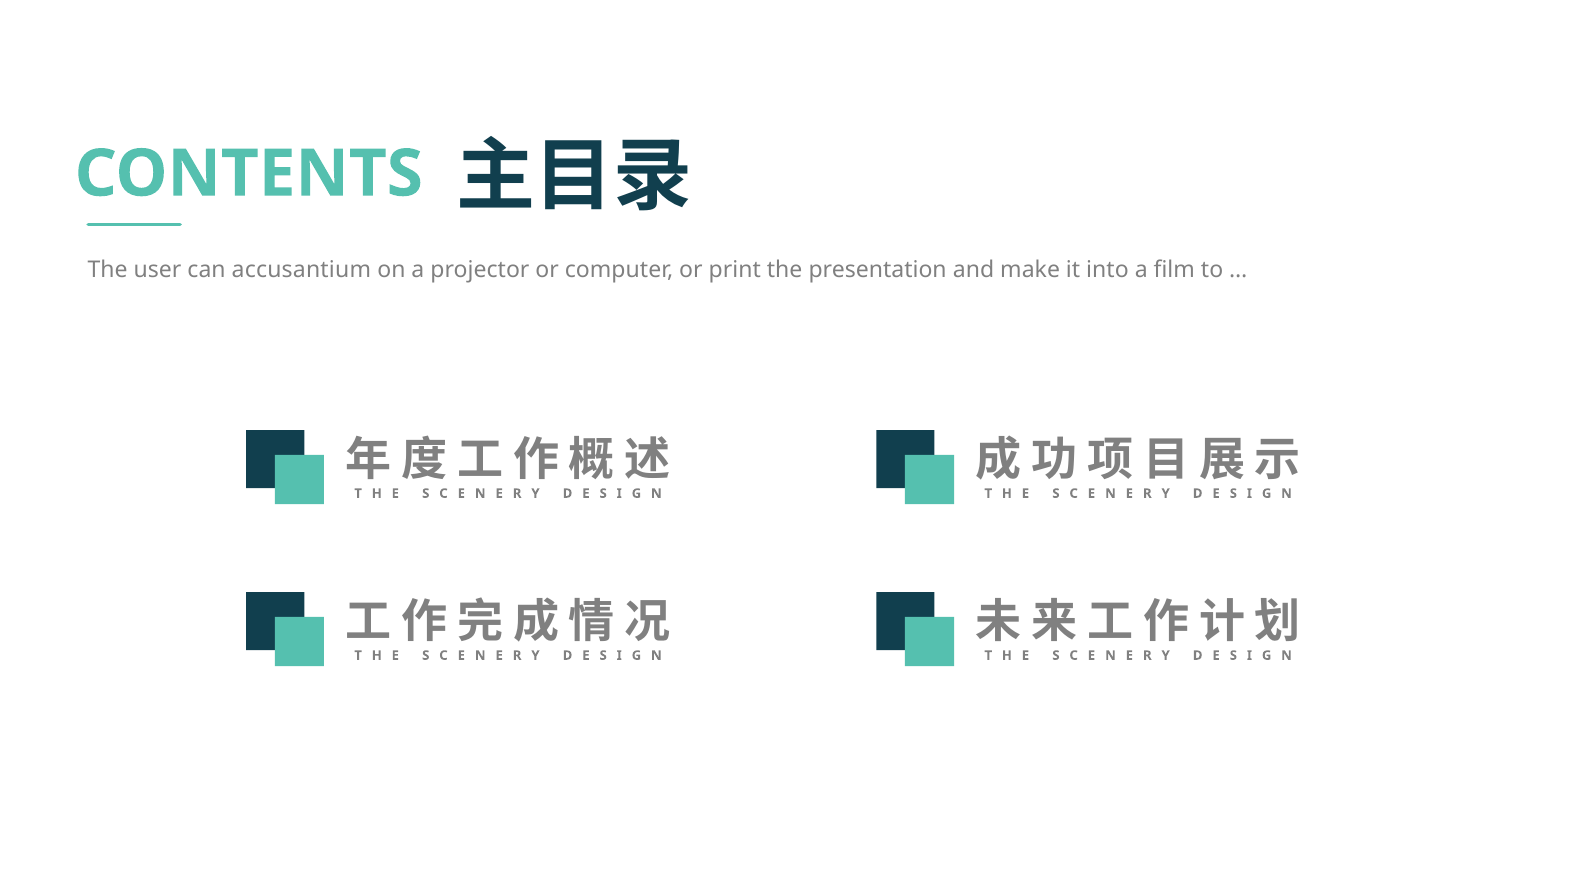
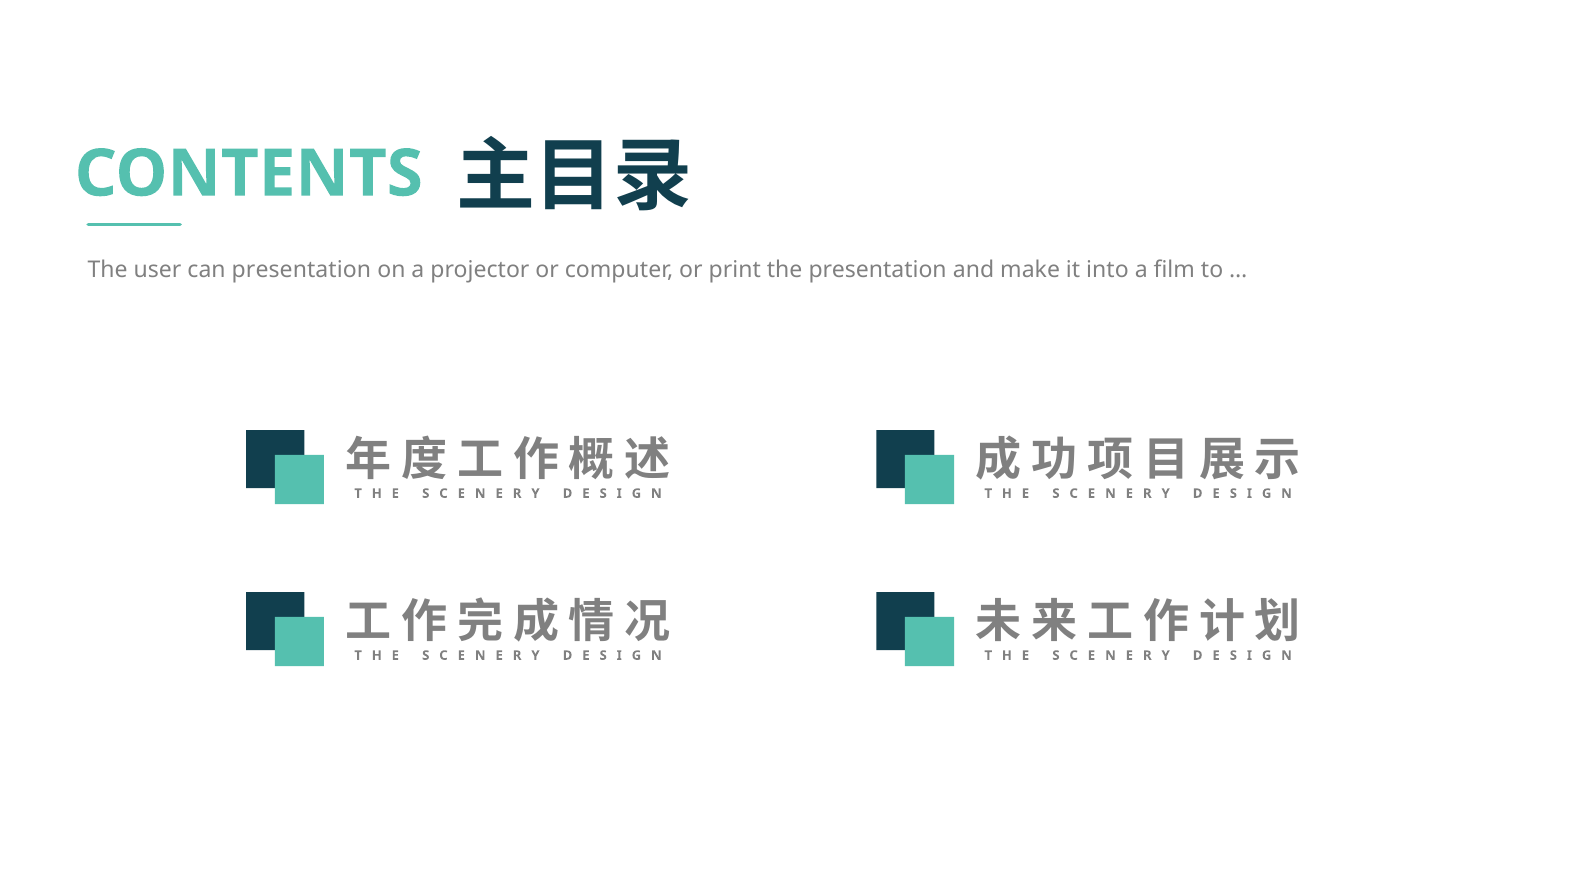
can accusantium: accusantium -> presentation (301, 270)
